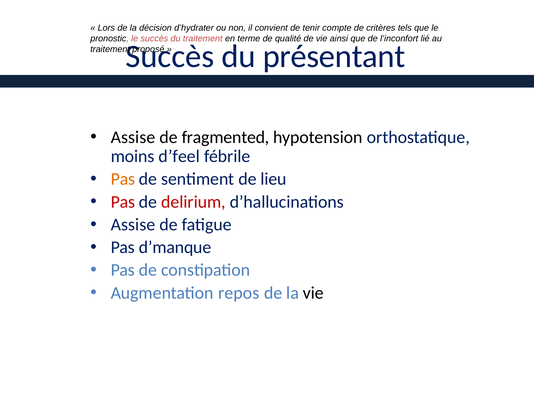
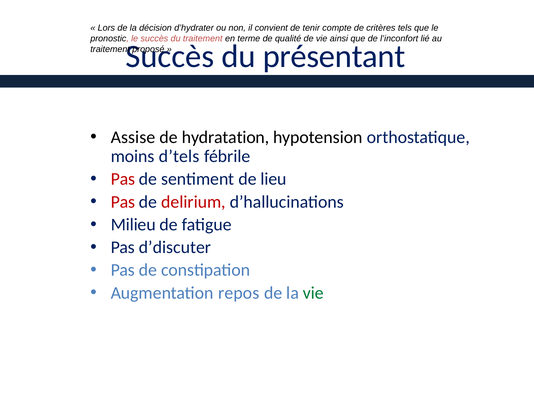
fragmented: fragmented -> hydratation (226, 137)
d’feel: d’feel -> d’tels (179, 157)
Pas colour: orange -> red (123, 179)
Assise: Assise -> Milieu (133, 225)
d’manque: d’manque -> d’discuter (175, 248)
vie colour: black -> green (313, 293)
